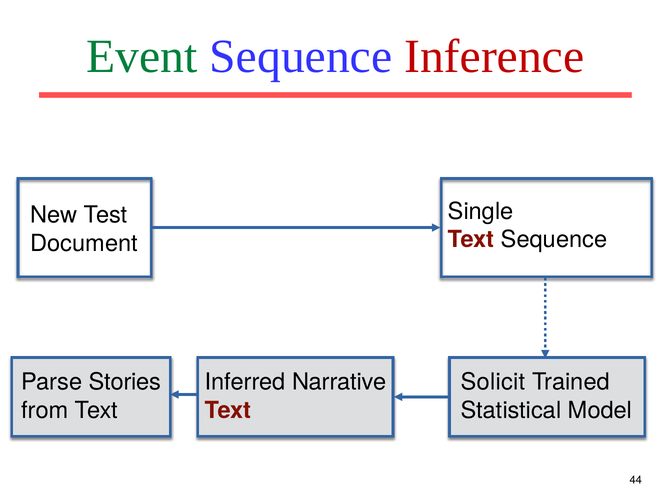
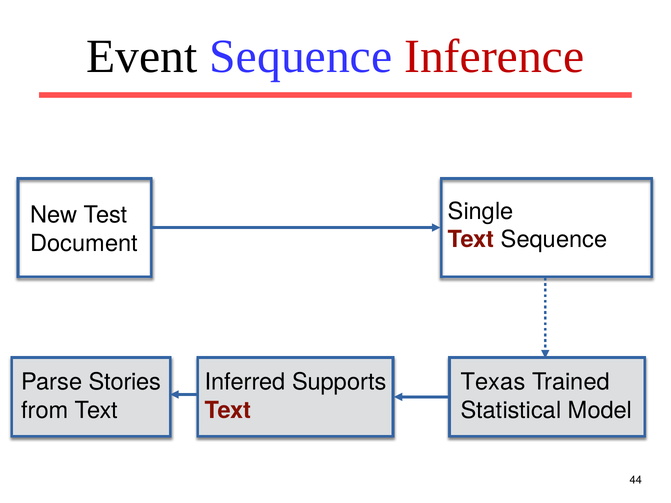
Event colour: green -> black (142, 56)
Narrative: Narrative -> Supports (339, 382)
Solicit: Solicit -> Texas (493, 382)
